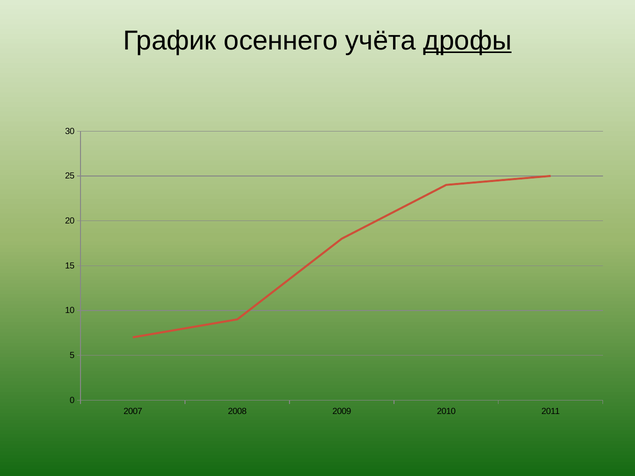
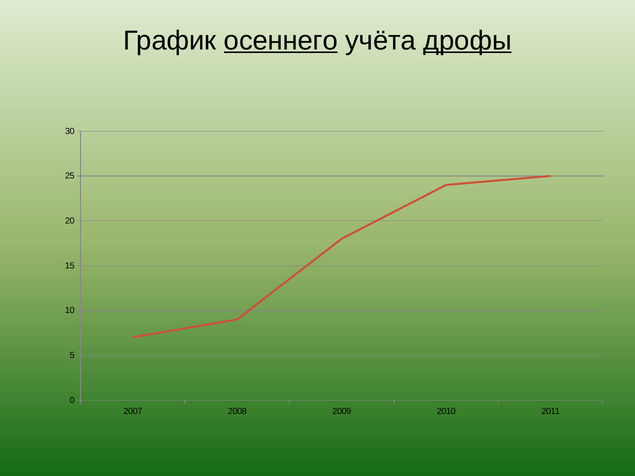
осеннего underline: none -> present (281, 41)
